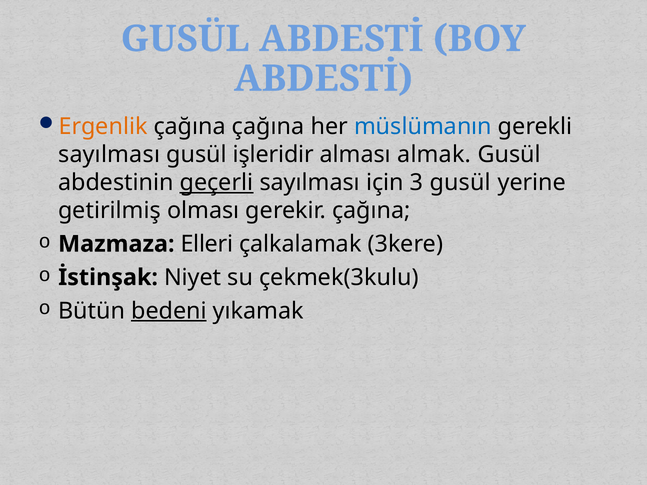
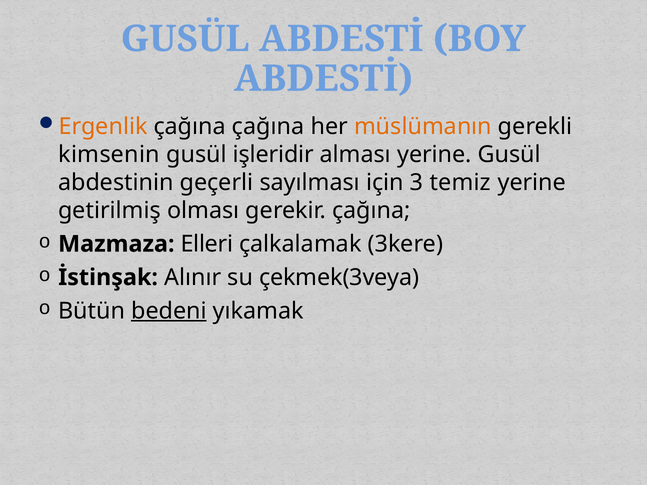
müslümanın colour: blue -> orange (423, 127)
sayılması: sayılması -> kimsenin (109, 155)
alması almak: almak -> yerine (434, 155)
geçerli underline: present -> none (217, 183)
3 gusül: gusül -> temiz (460, 183)
Niyet: Niyet -> Alınır (193, 278)
çekmek(3kulu: çekmek(3kulu -> çekmek(3veya (339, 278)
